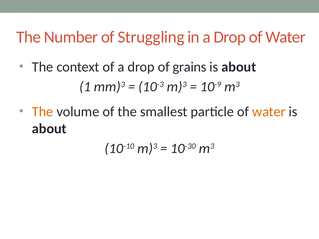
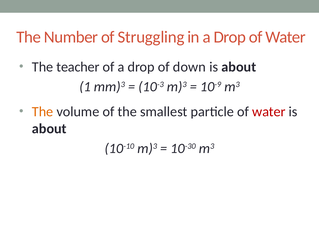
context: context -> teacher (78, 67)
grains: grains -> down (189, 67)
water colour: orange -> red (269, 112)
